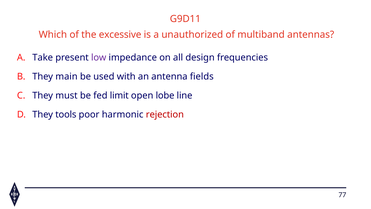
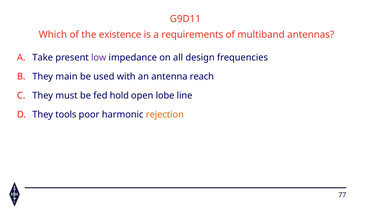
excessive: excessive -> existence (120, 35)
unauthorized: unauthorized -> requirements (192, 35)
fields: fields -> reach (202, 76)
limit: limit -> hold (119, 95)
rejection colour: red -> orange (165, 114)
